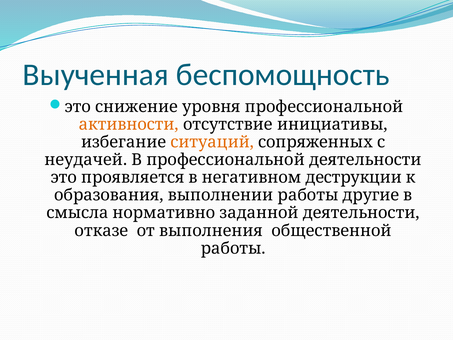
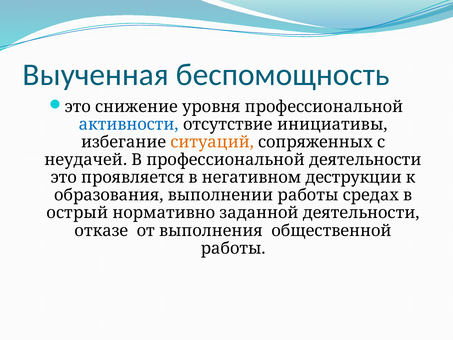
активности colour: orange -> blue (129, 124)
другие: другие -> средах (371, 195)
смысла: смысла -> острый (77, 213)
